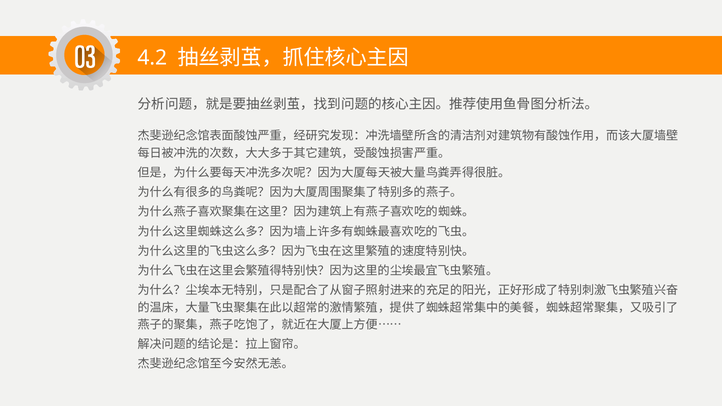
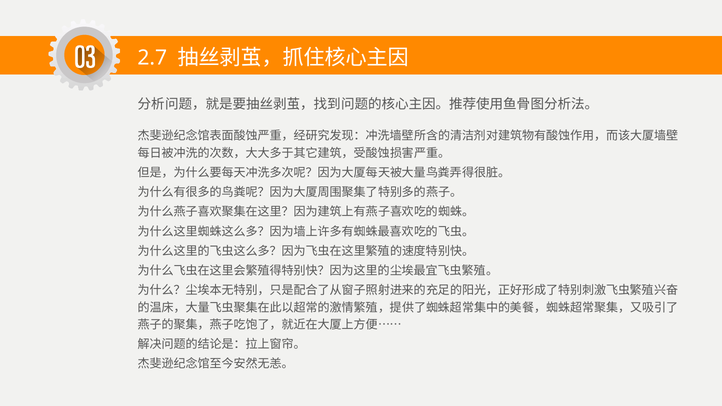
4.2: 4.2 -> 2.7 (152, 58)
